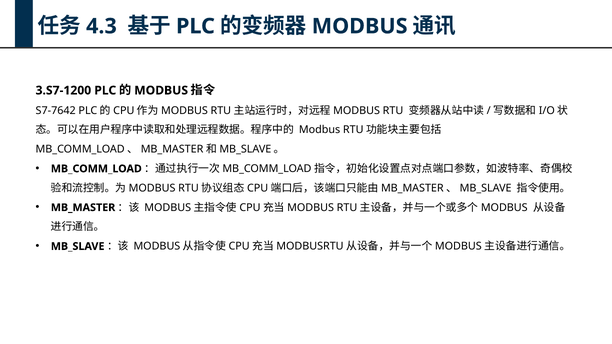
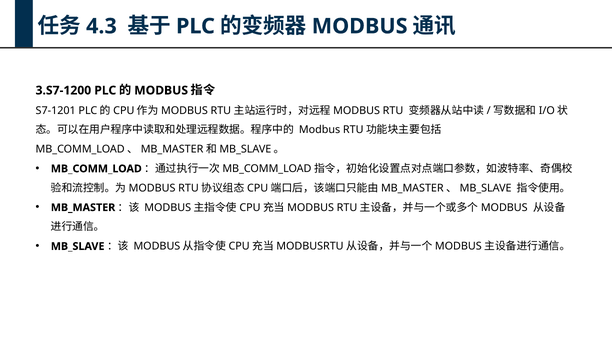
S7-7642: S7-7642 -> S7-1201 (56, 111)
